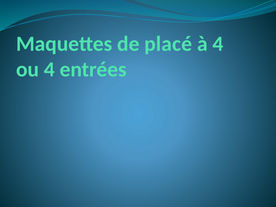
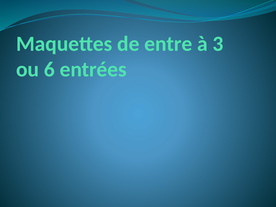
placé: placé -> entre (168, 44)
à 4: 4 -> 3 (218, 44)
ou 4: 4 -> 6 (49, 69)
